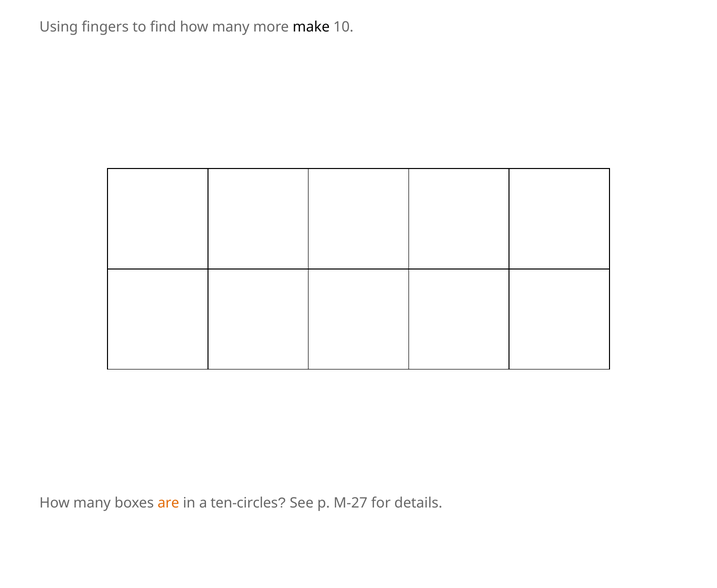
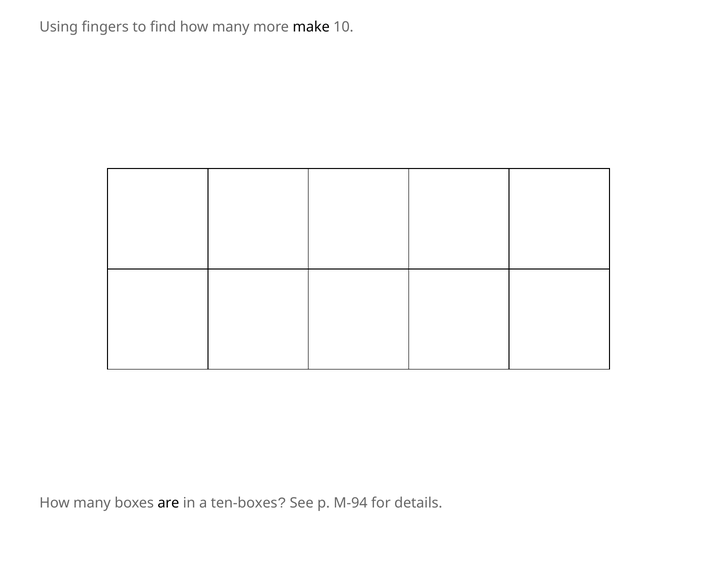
are colour: orange -> black (168, 503)
ten-circles: ten-circles -> ten-boxes (244, 503)
M-27: M-27 -> M-94 (351, 503)
